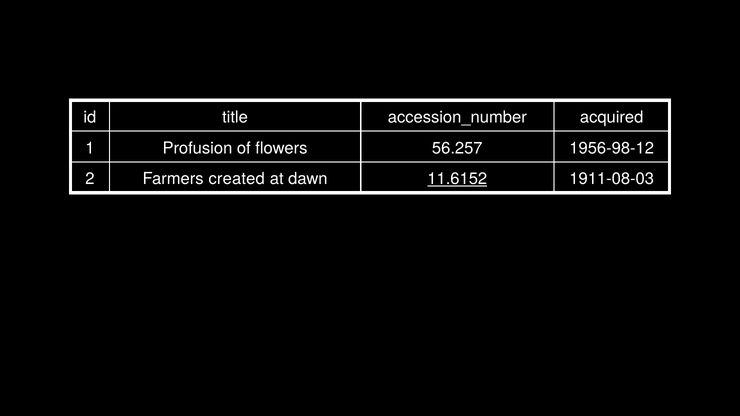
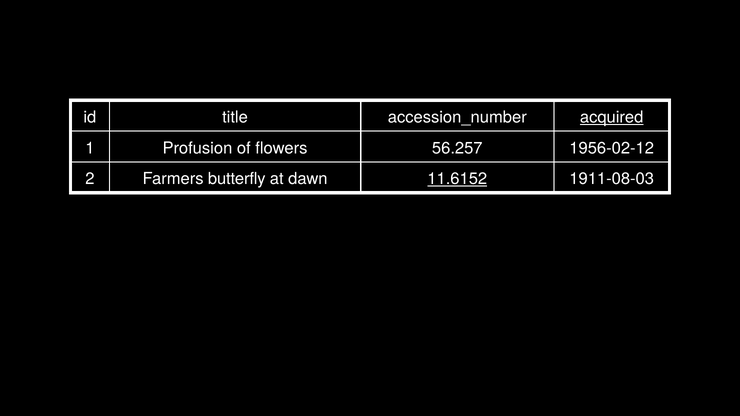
acquired underline: none -> present (612, 117)
1956-98-12: 1956-98-12 -> 1956-02-12 (612, 148)
created: created -> butterfly (237, 179)
